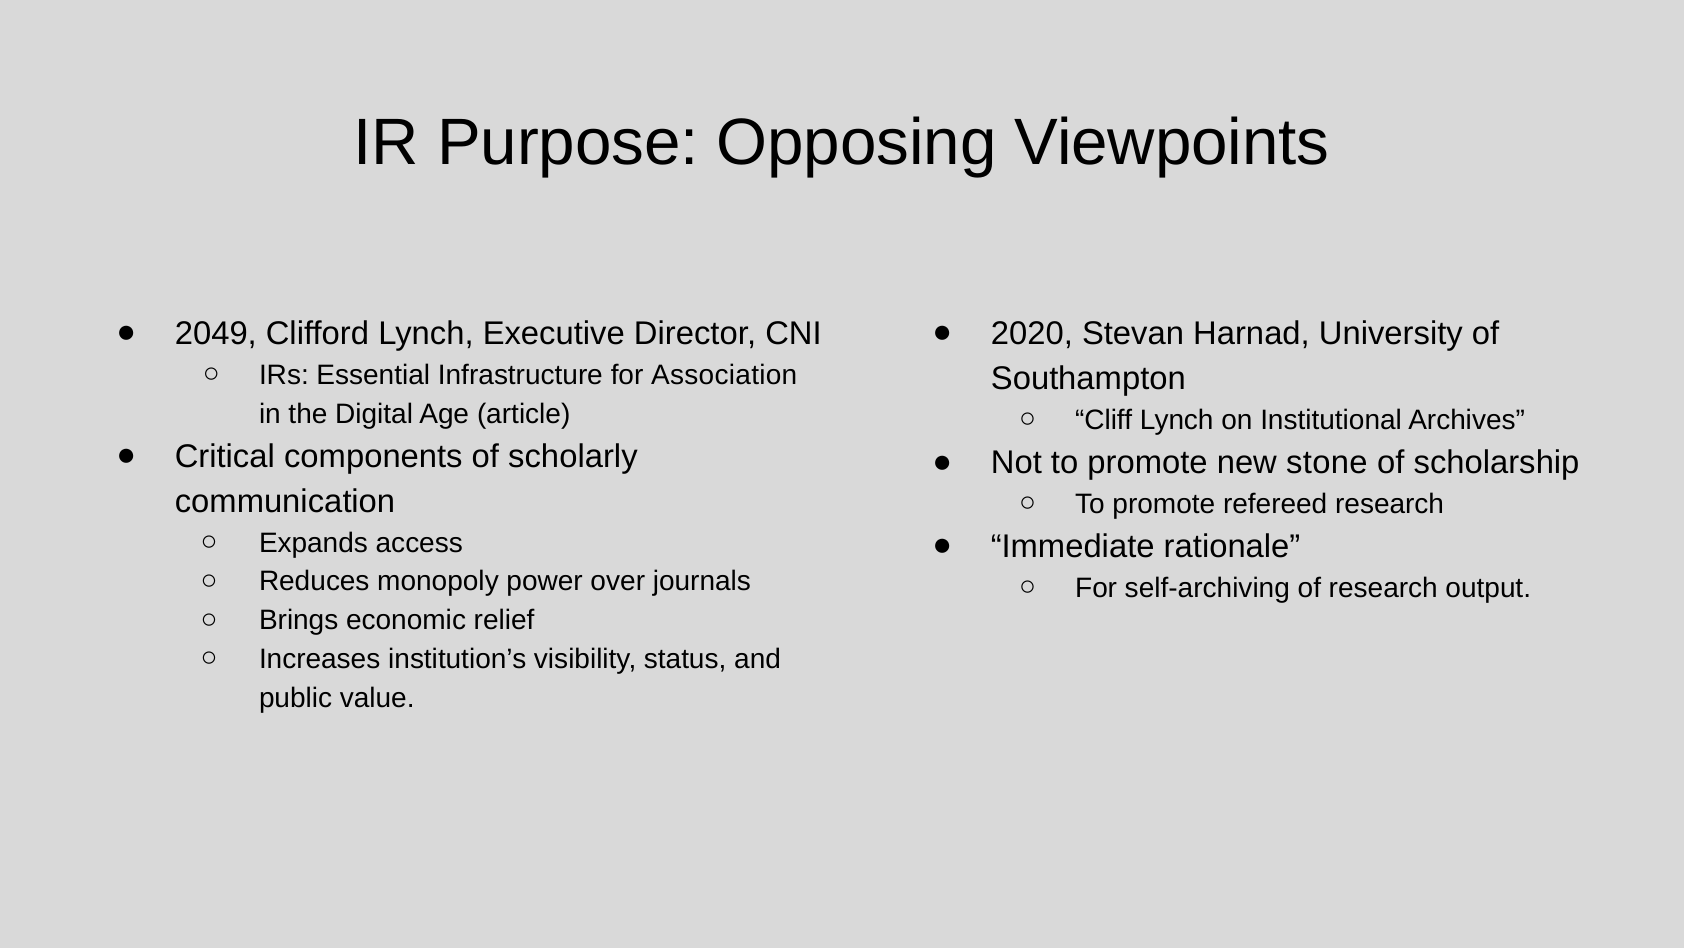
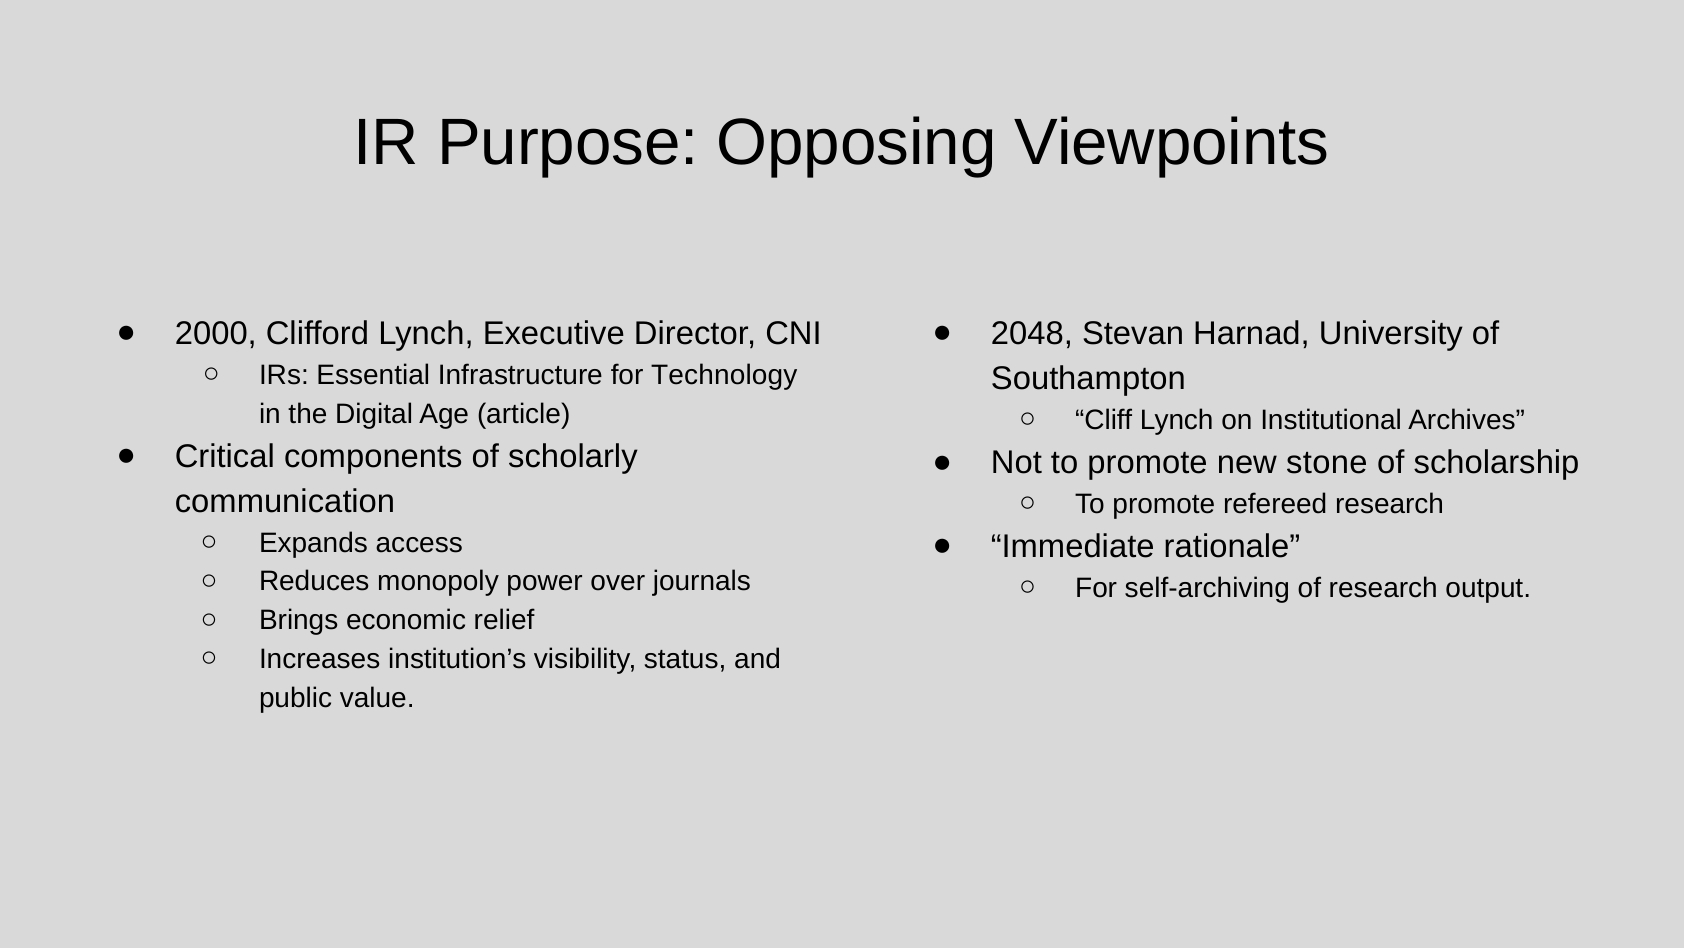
2049: 2049 -> 2000 (216, 334)
2020: 2020 -> 2048 (1032, 334)
Association: Association -> Technology (724, 375)
